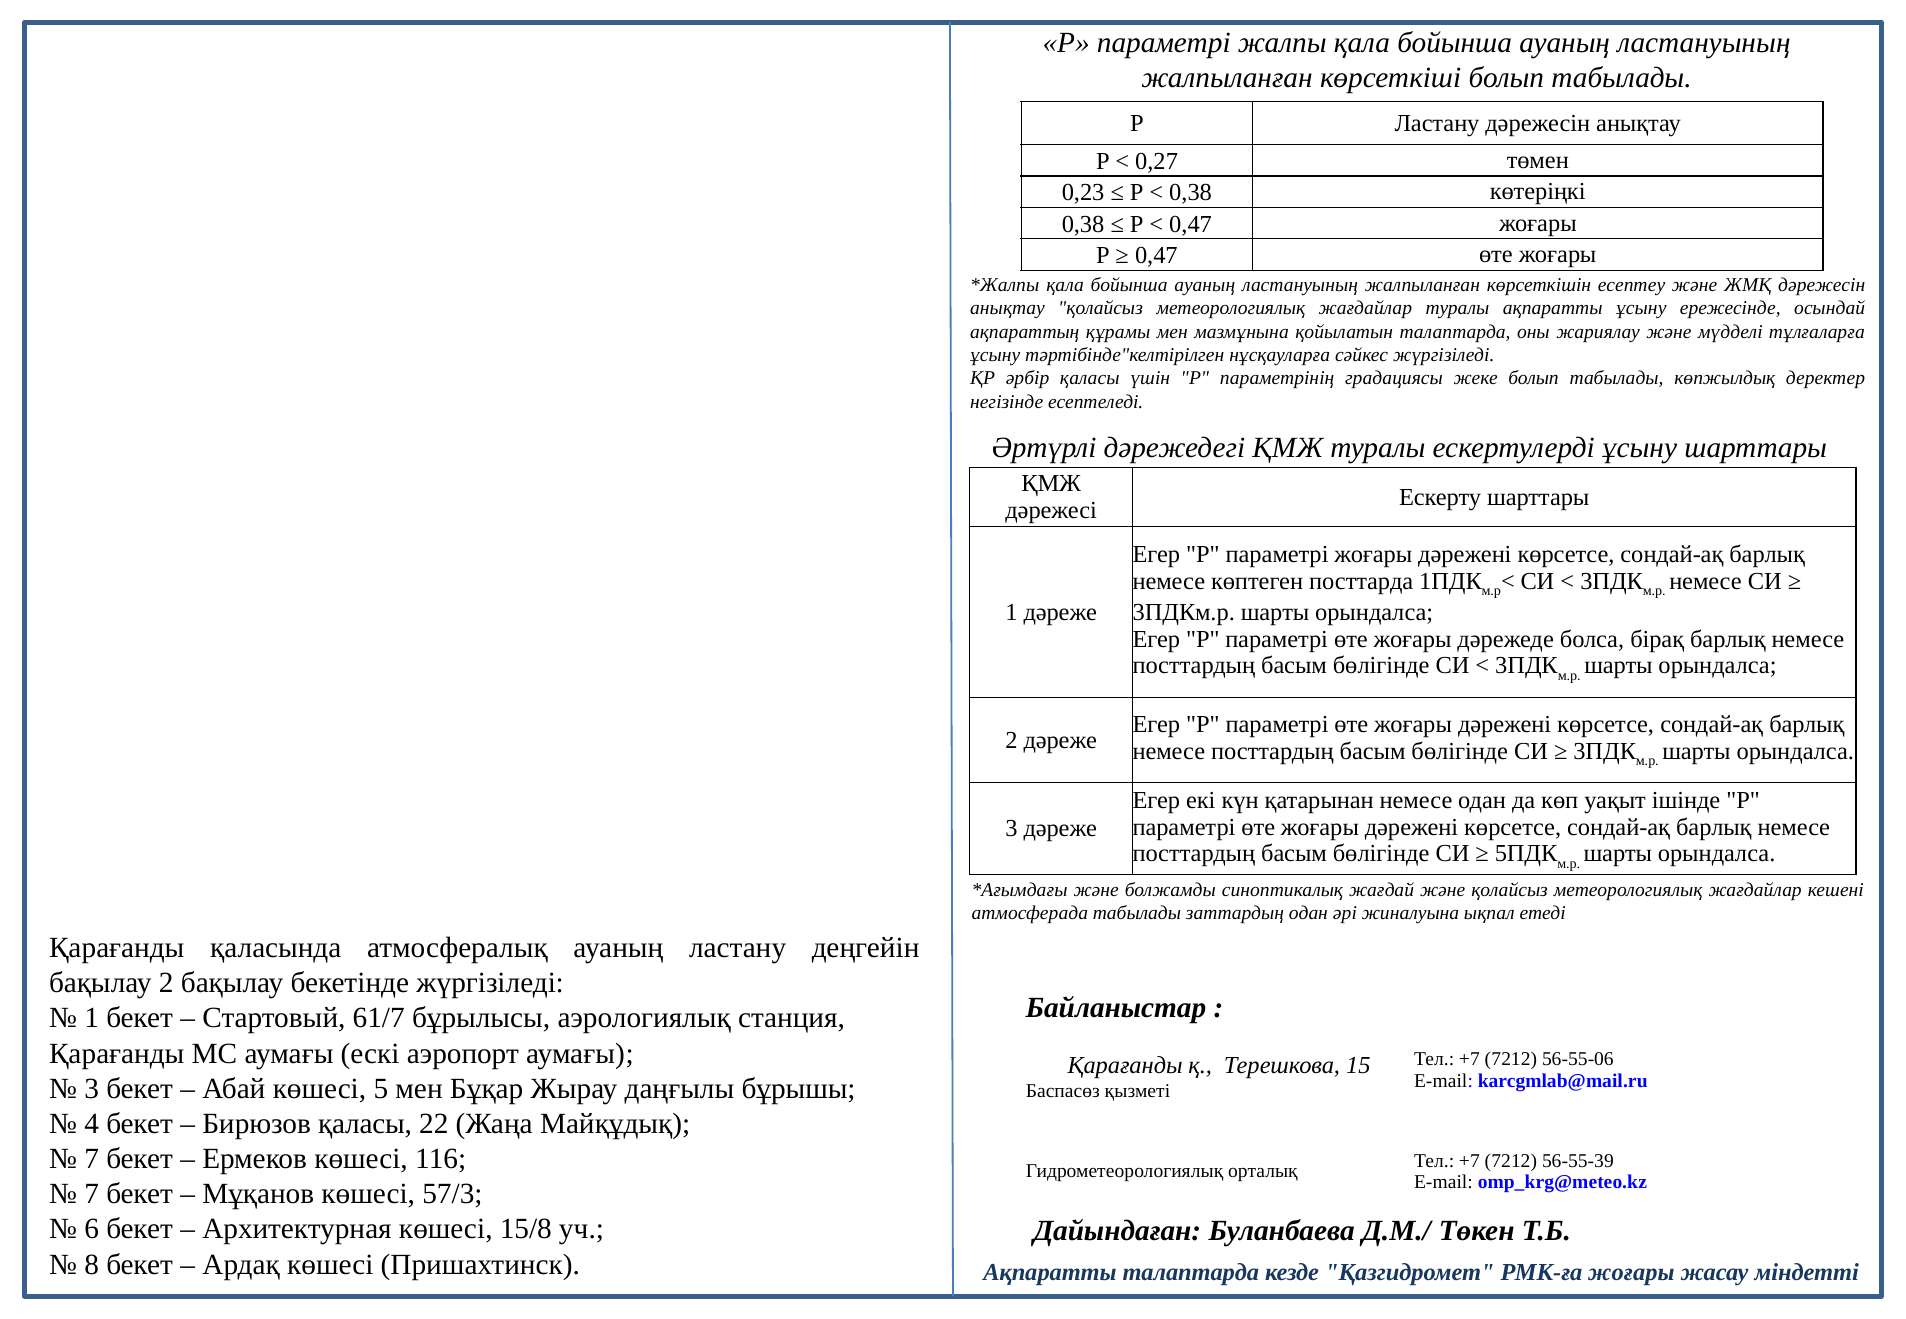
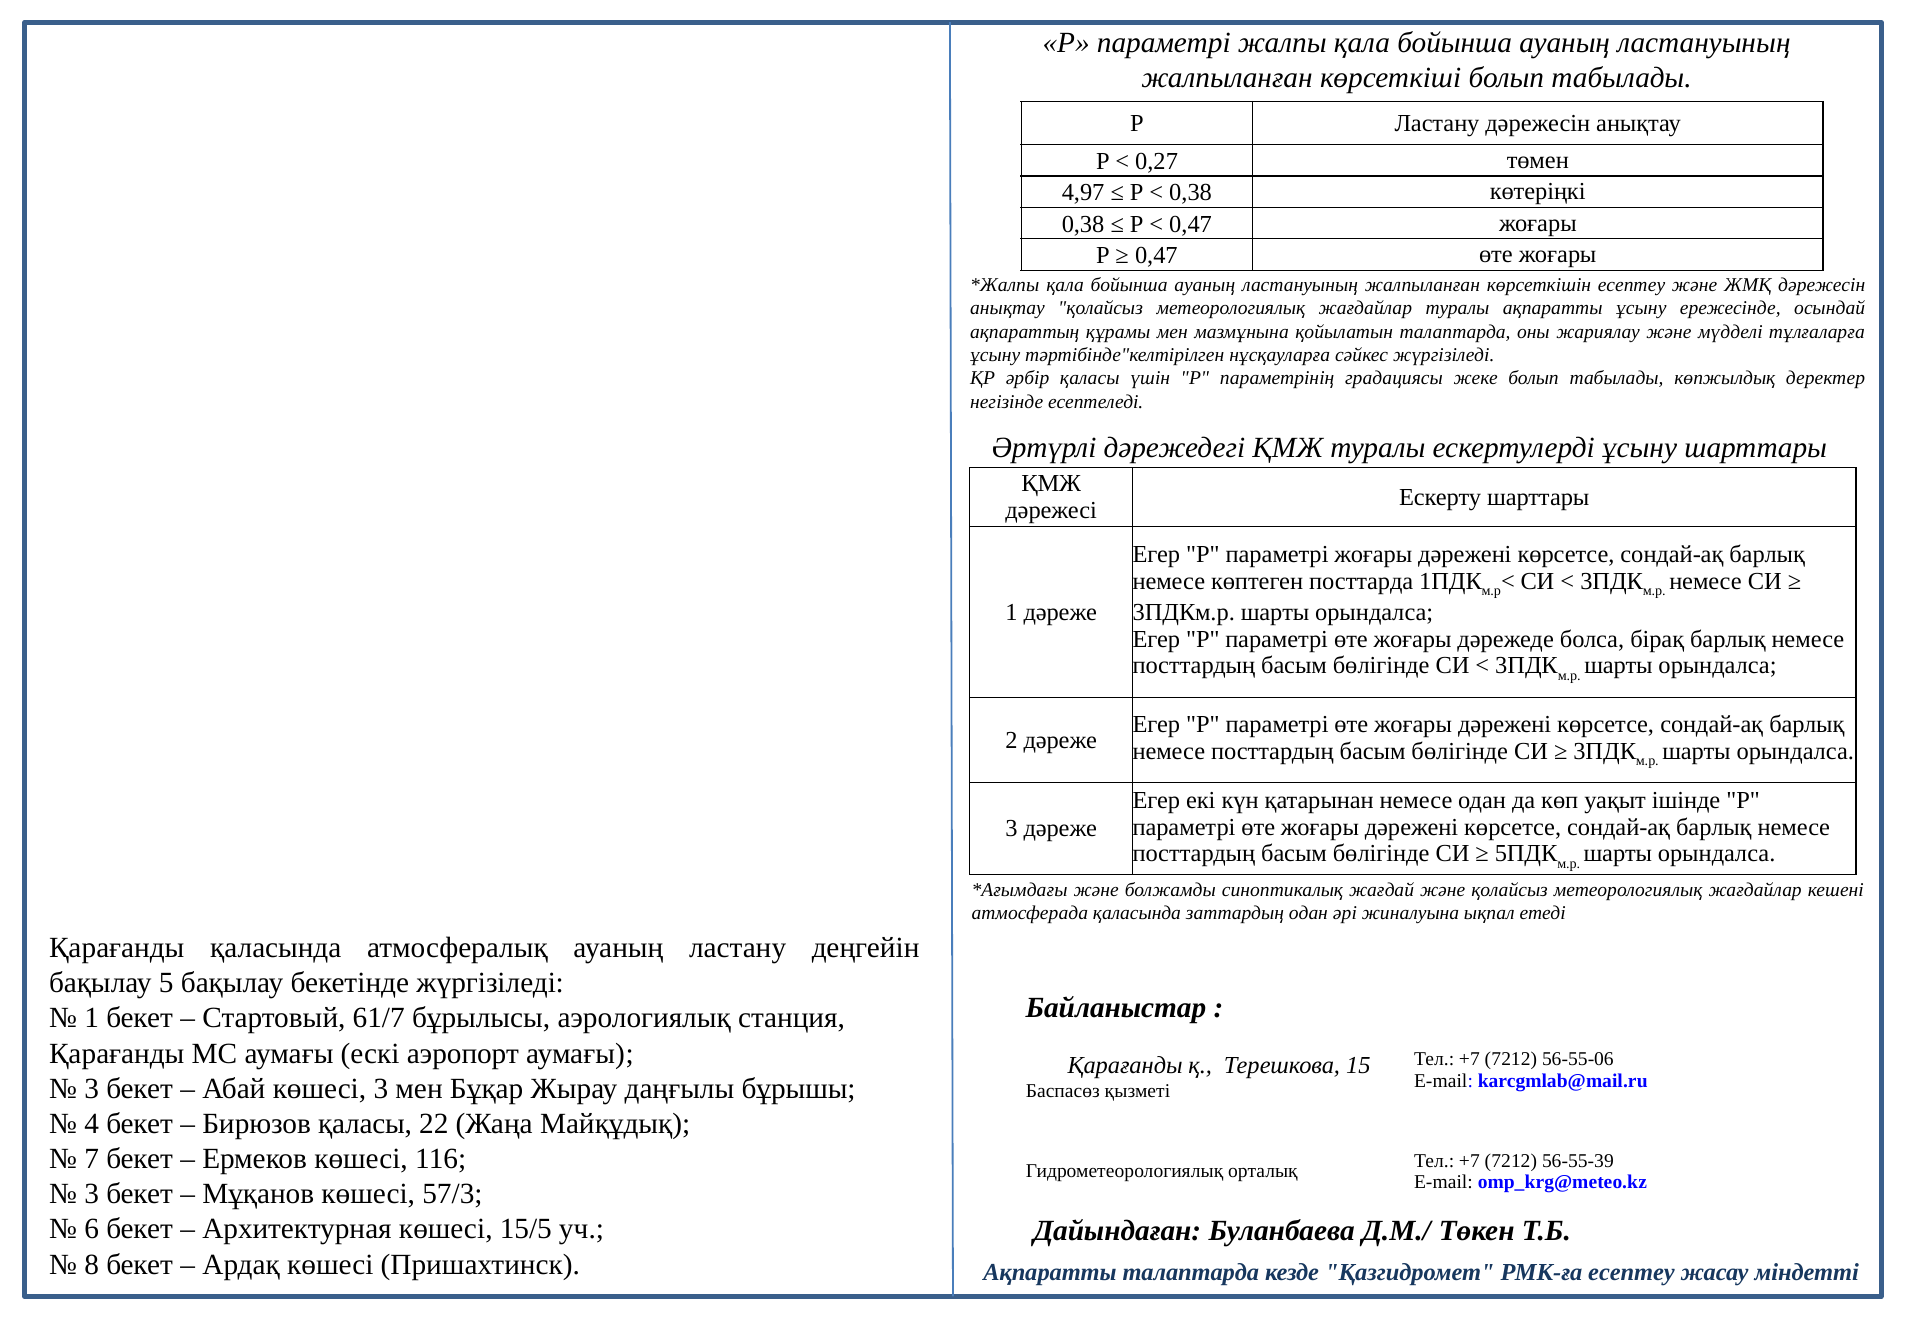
0,23: 0,23 -> 4,97 (1083, 193)
атмосферада табылады: табылады -> қаласында (1137, 914)
бақылау 2: 2 -> 5 (166, 983)
көшесі 5: 5 -> 3 (381, 1089)
7: 7 -> 3 (92, 1195)
15/8: 15/8 -> 15/5 (526, 1230)
РМК-ға жоғары: жоғары -> есептеу (1631, 1273)
